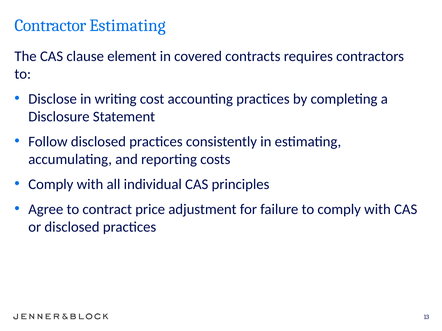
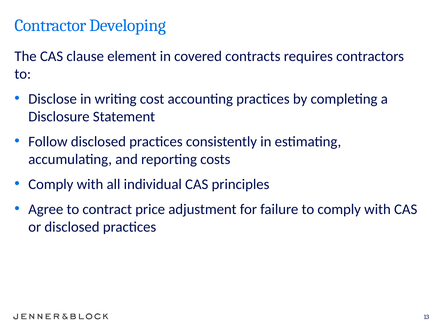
Contractor Estimating: Estimating -> Developing (128, 26)
